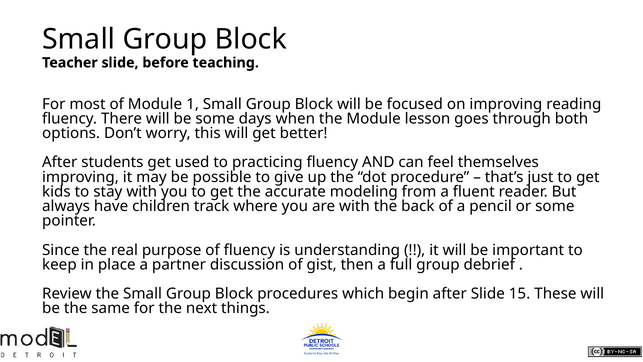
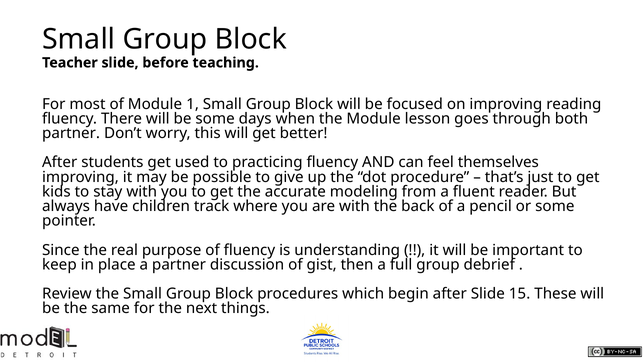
options: options -> partner (71, 133)
